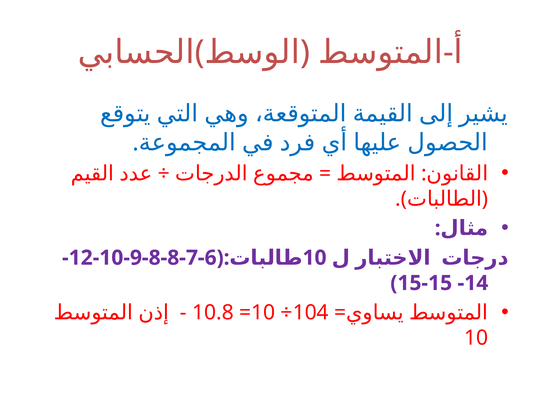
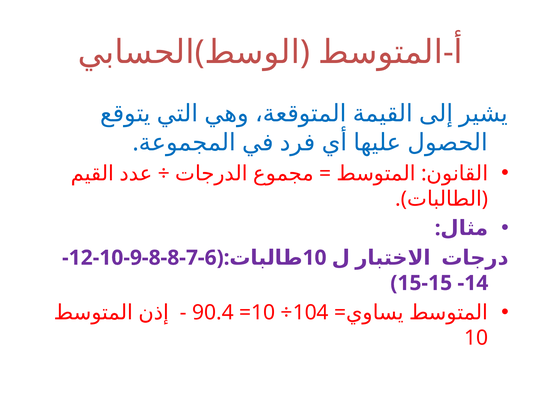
10.8: 10.8 -> 90.4 (213, 312)
